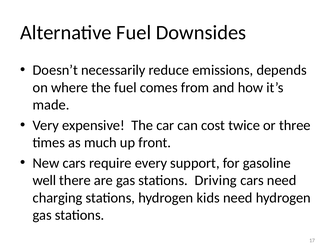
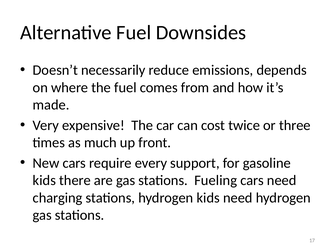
well: well -> kids (44, 180)
Driving: Driving -> Fueling (216, 180)
